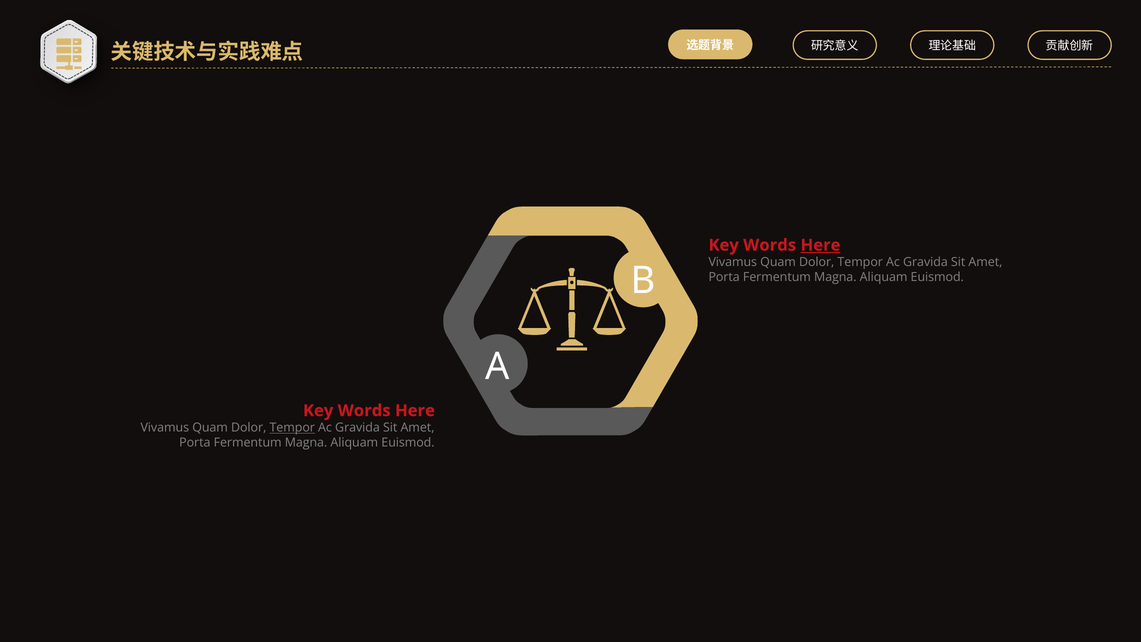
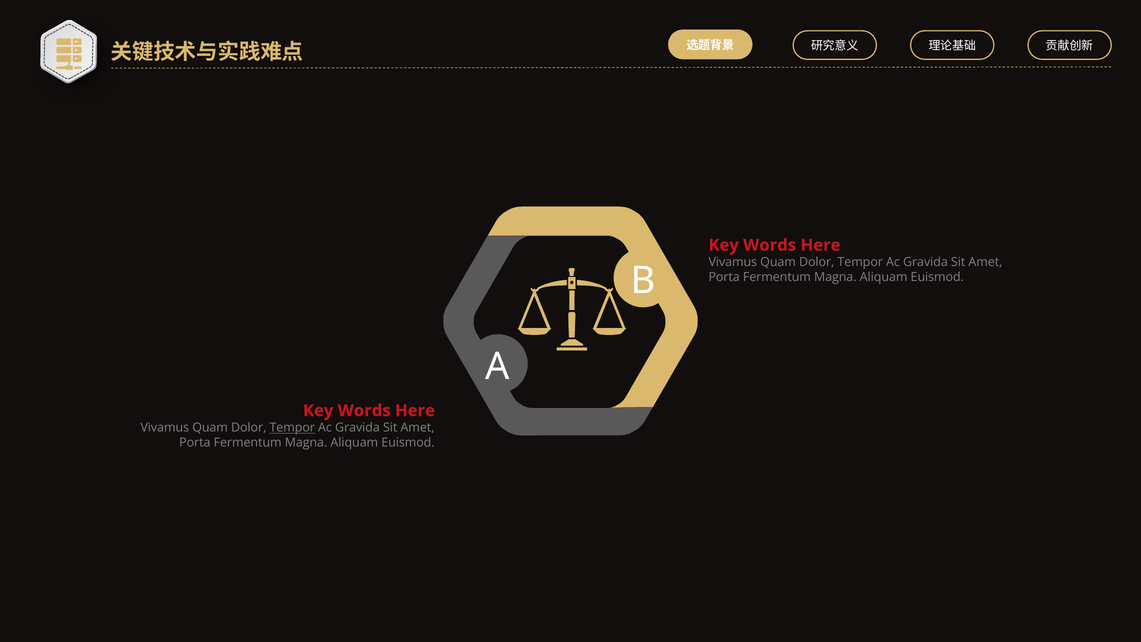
Here underline: present -> none (820, 245)
